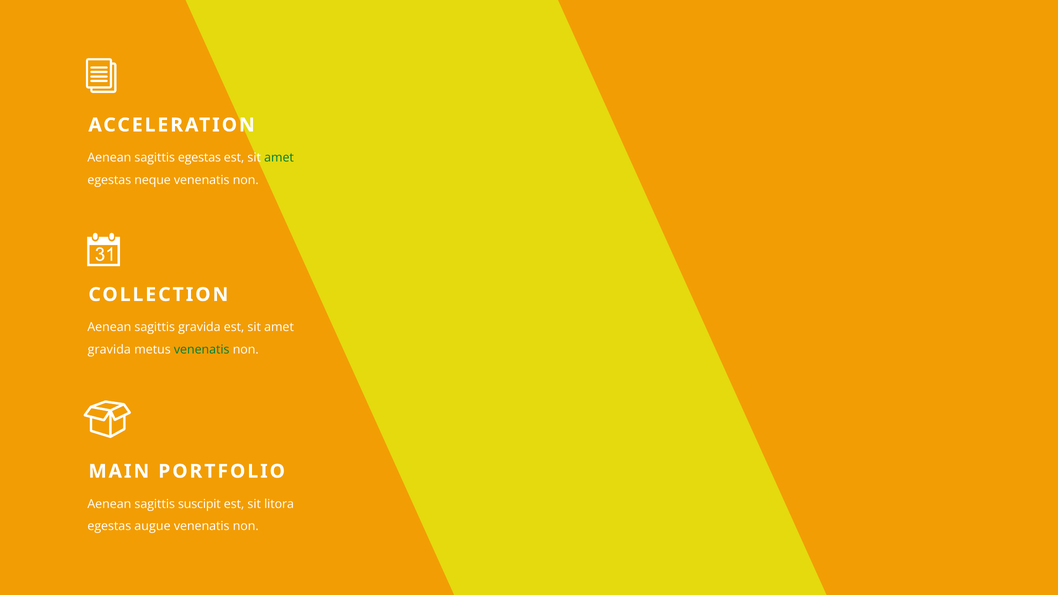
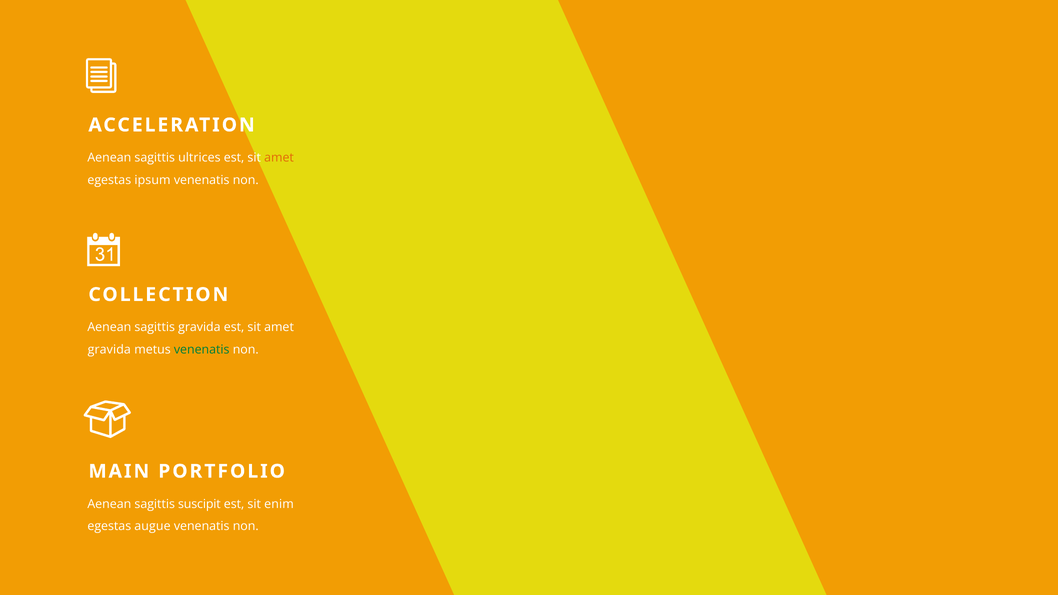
sagittis egestas: egestas -> ultrices (199, 158)
amet colour: green -> orange (279, 158)
neque: neque -> ipsum (152, 180)
litora: litora -> enim (279, 504)
